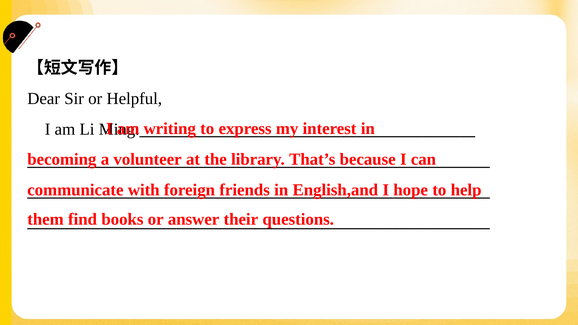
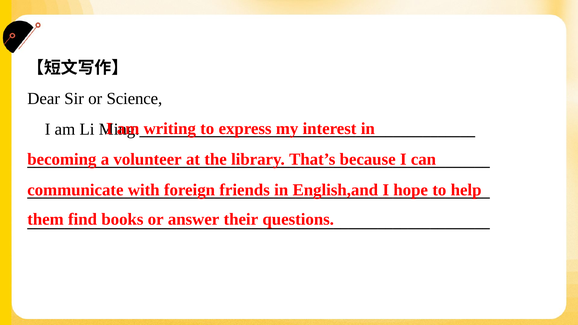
Helpful: Helpful -> Science (134, 99)
